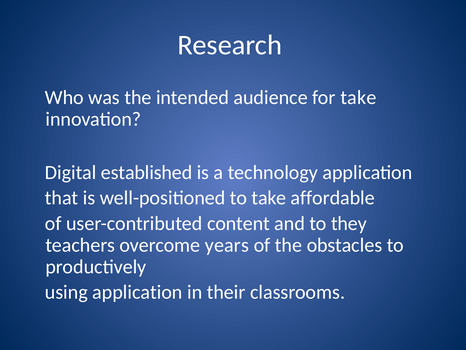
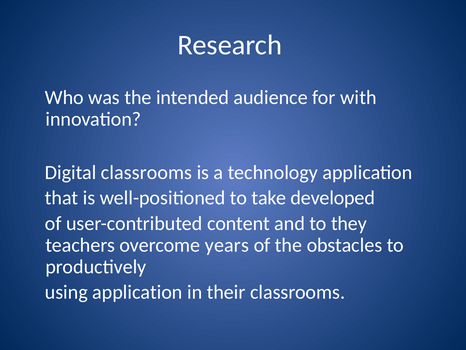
for take: take -> with (358, 97)
Digital established: established -> classrooms (147, 172)
affordable: affordable -> developed (333, 198)
